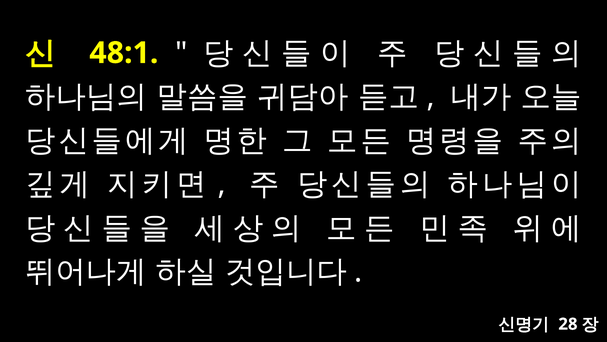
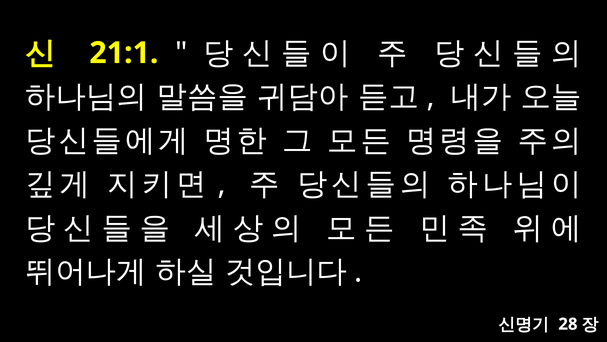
48:1: 48:1 -> 21:1 (124, 53)
